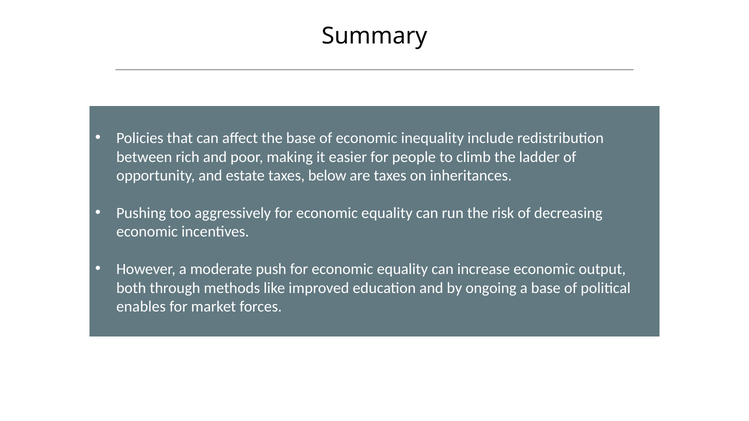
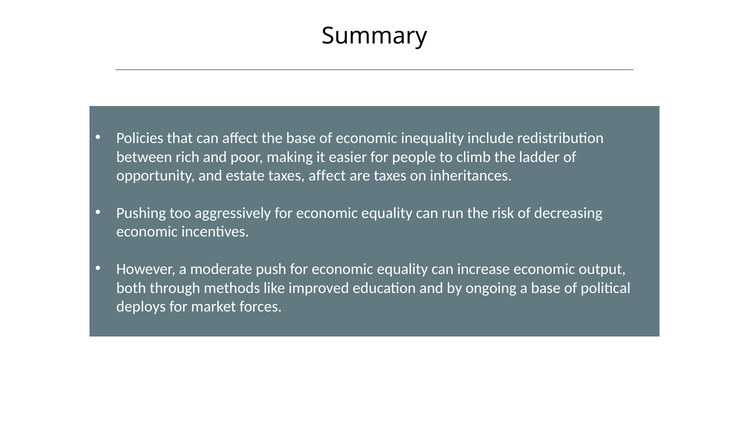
taxes below: below -> affect (327, 176)
enables: enables -> deploys (141, 307)
